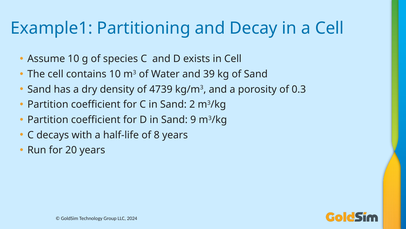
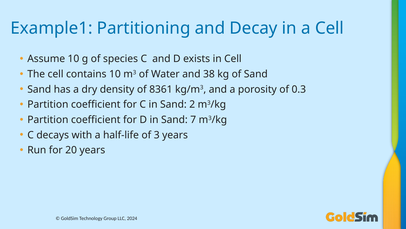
39: 39 -> 38 (209, 74)
4739: 4739 -> 8361 (161, 89)
9: 9 -> 7 (193, 119)
8: 8 -> 3 (157, 135)
